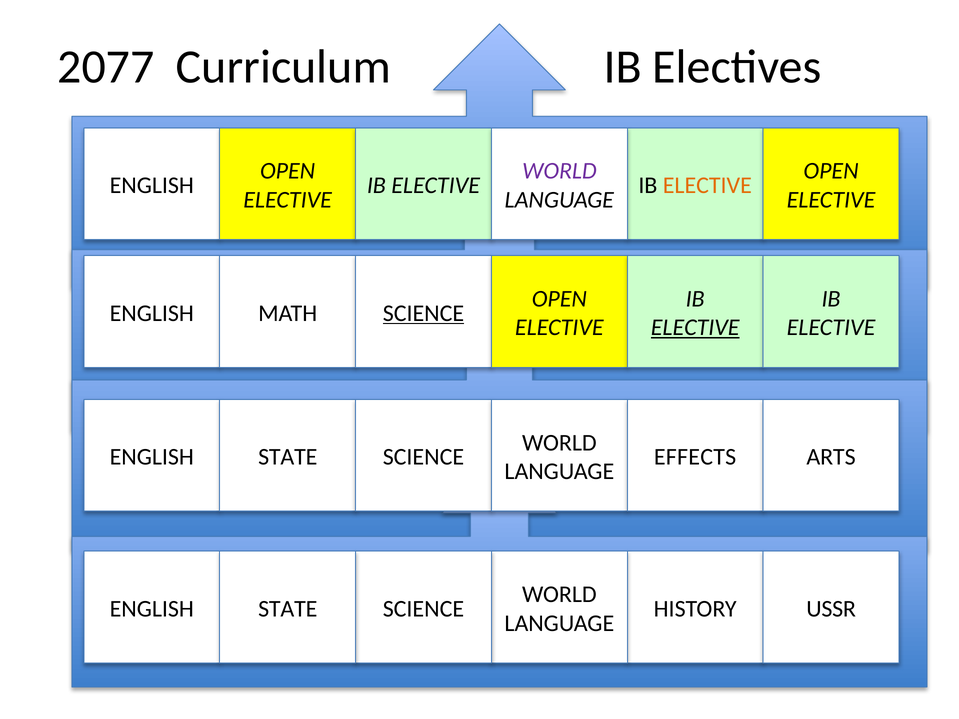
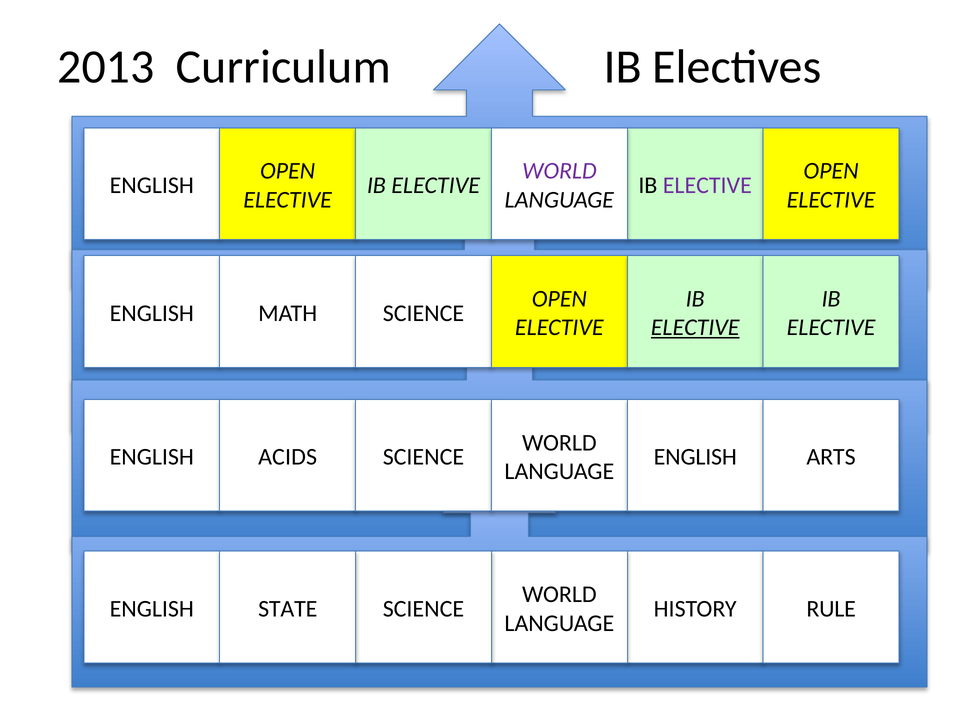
2077: 2077 -> 2013 (106, 67)
ELECTIVE colour: orange -> purple (707, 185)
SCIENCE underline: present -> none (423, 313)
ENGLISH STATE: STATE -> ACIDS (288, 457)
EFFECTS: EFFECTS -> ENGLISH (695, 457)
USSR: USSR -> RULE (831, 609)
